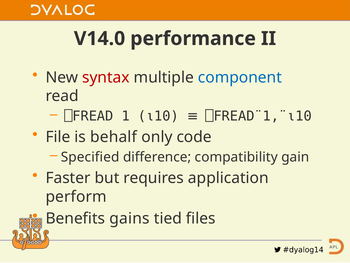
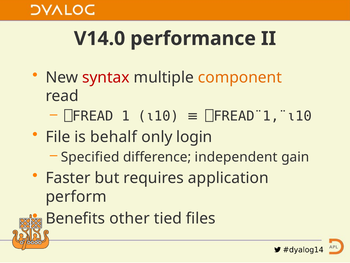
component colour: blue -> orange (240, 77)
code: code -> login (194, 137)
compatibility: compatibility -> independent (236, 157)
gains: gains -> other (129, 218)
